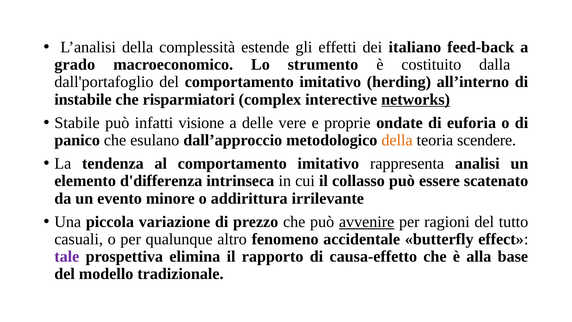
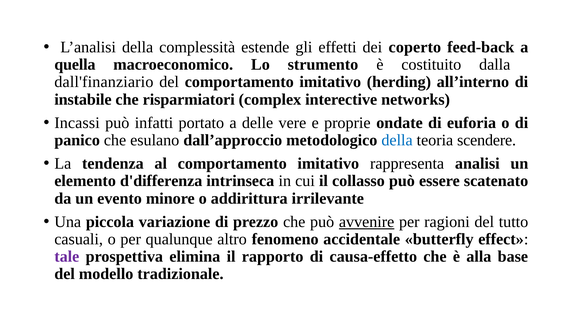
italiano: italiano -> coperto (415, 47)
grado: grado -> quella (75, 65)
dall'portafoglio: dall'portafoglio -> dall'finanziario (104, 82)
networks underline: present -> none (416, 99)
Stabile: Stabile -> Incassi (77, 123)
visione: visione -> portato (201, 123)
della colour: orange -> blue (397, 140)
